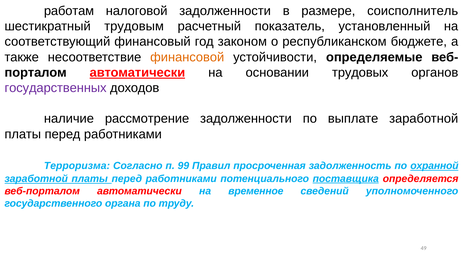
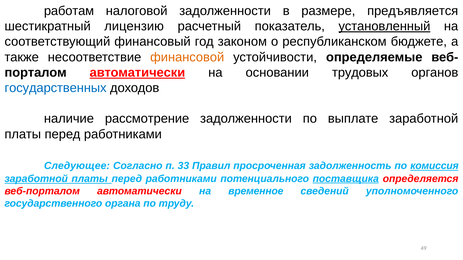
соисполнитель: соисполнитель -> предъявляется (413, 11)
трудовым: трудовым -> лицензию (134, 26)
установленный underline: none -> present (384, 26)
государственных colour: purple -> blue (56, 88)
Терроризма: Терроризма -> Следующее (77, 166)
99: 99 -> 33 (183, 166)
охранной: охранной -> комиссия (434, 166)
